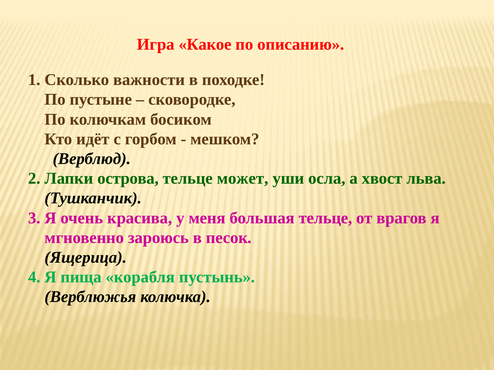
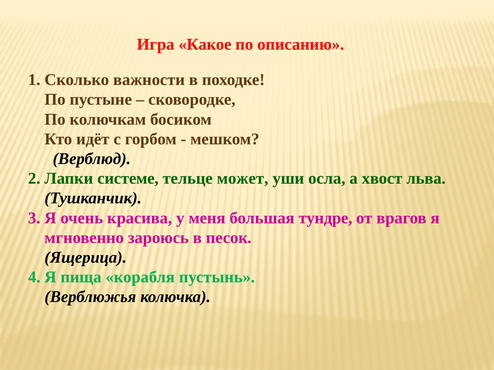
острова: острова -> системе (128, 179)
большая тельце: тельце -> тундре (325, 218)
